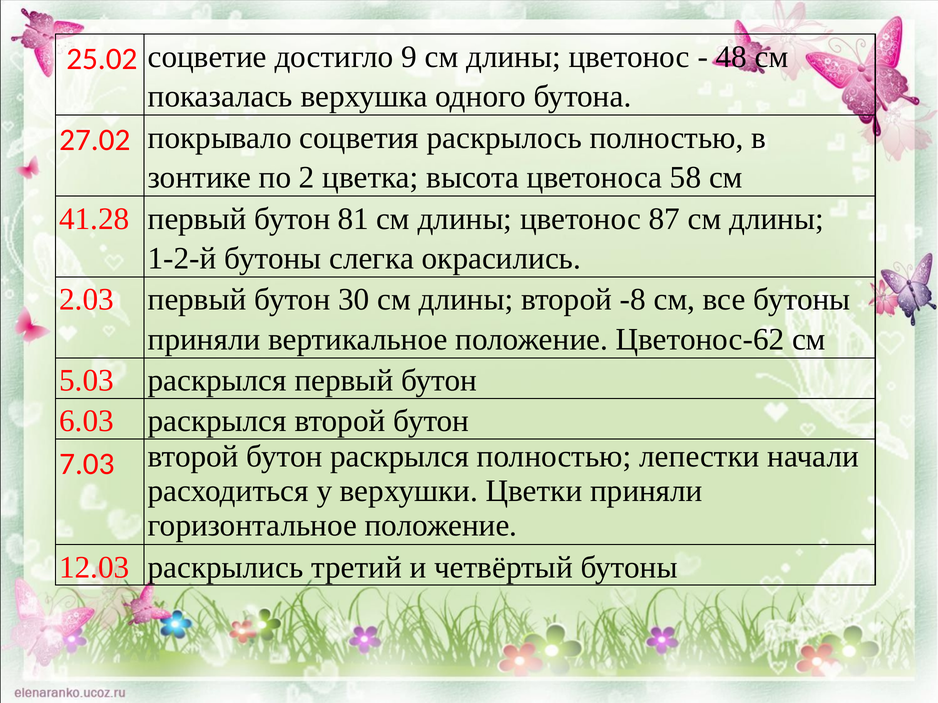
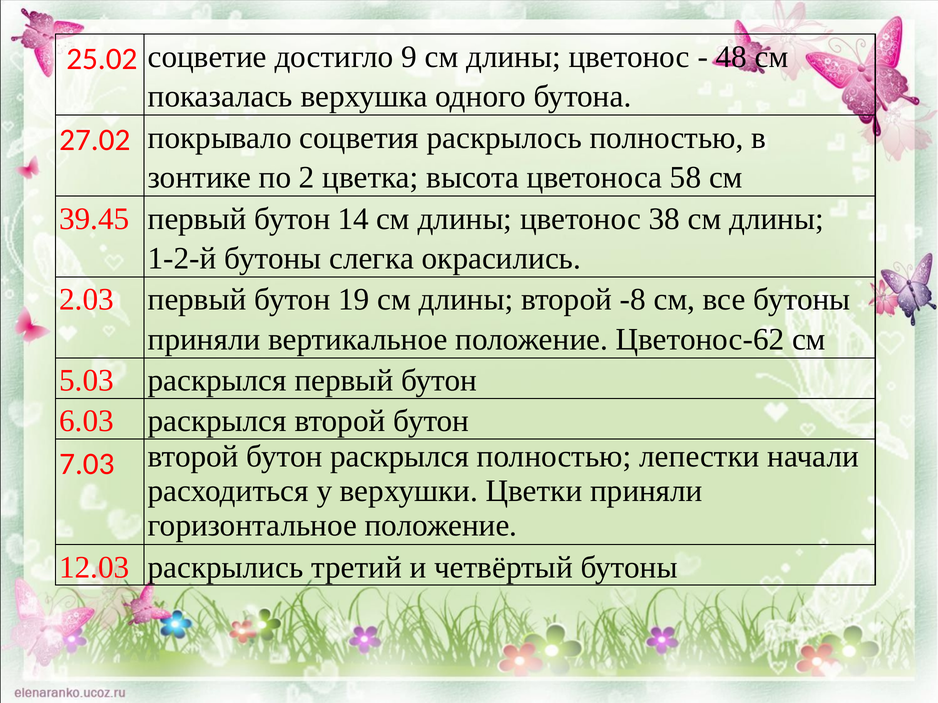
41.28: 41.28 -> 39.45 (94, 219)
81: 81 -> 14 (353, 219)
87: 87 -> 38 (664, 219)
30: 30 -> 19 (354, 300)
